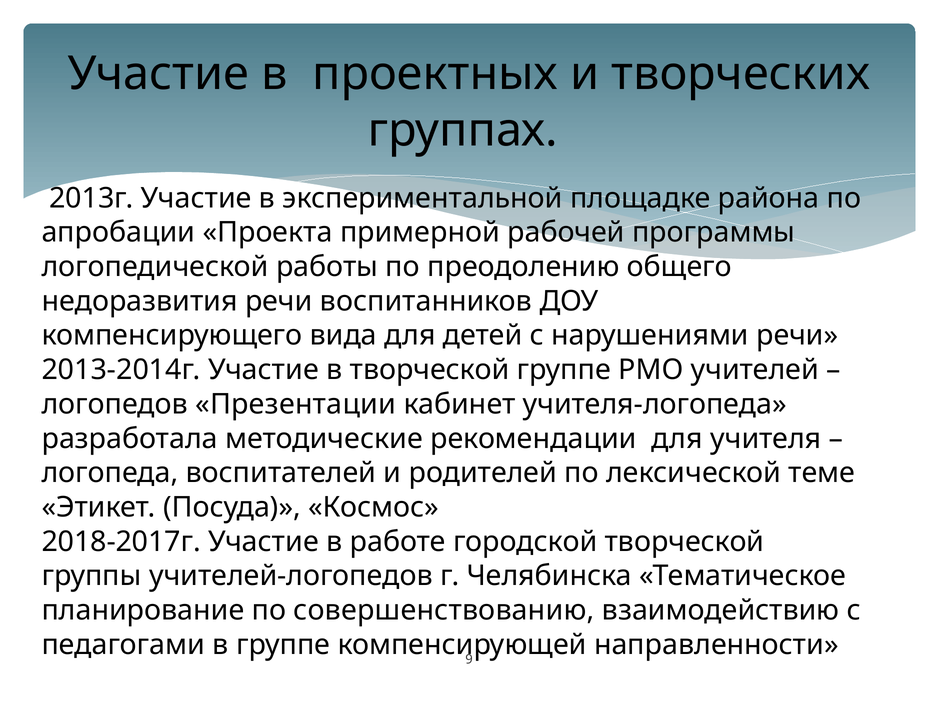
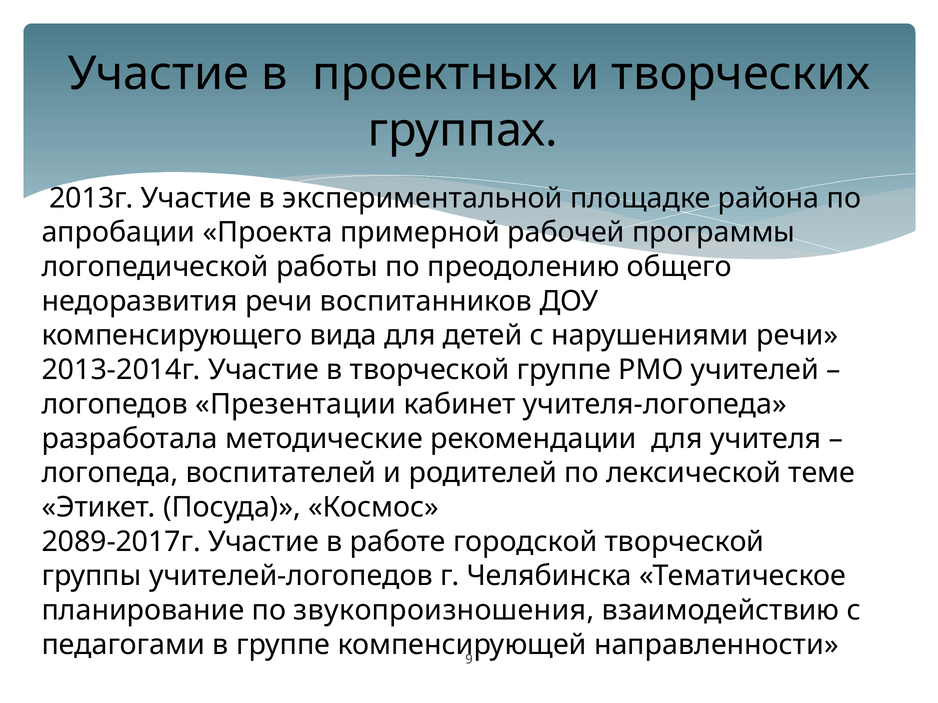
2018-2017г: 2018-2017г -> 2089-2017г (121, 542)
совершенствованию: совершенствованию -> звукопроизношения (444, 611)
